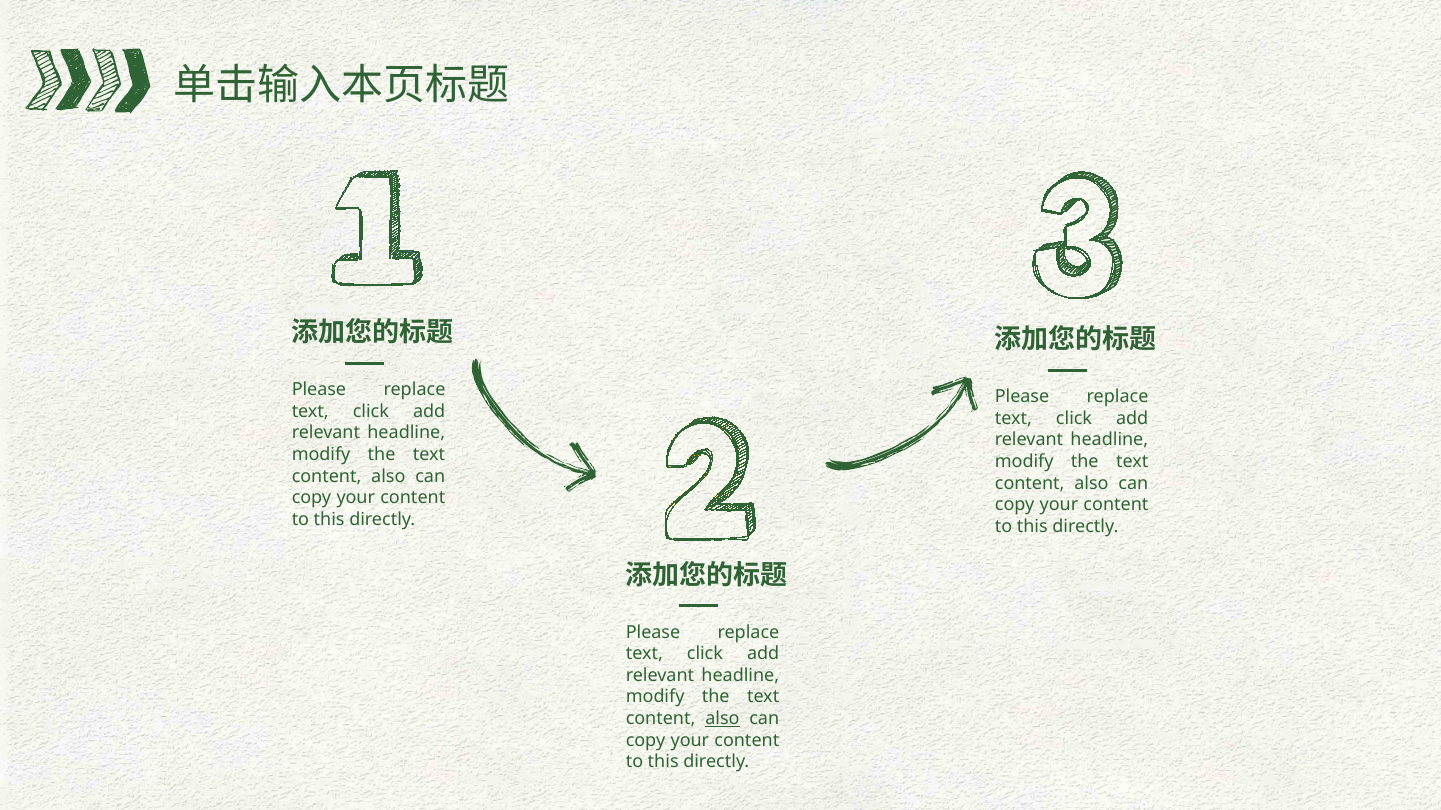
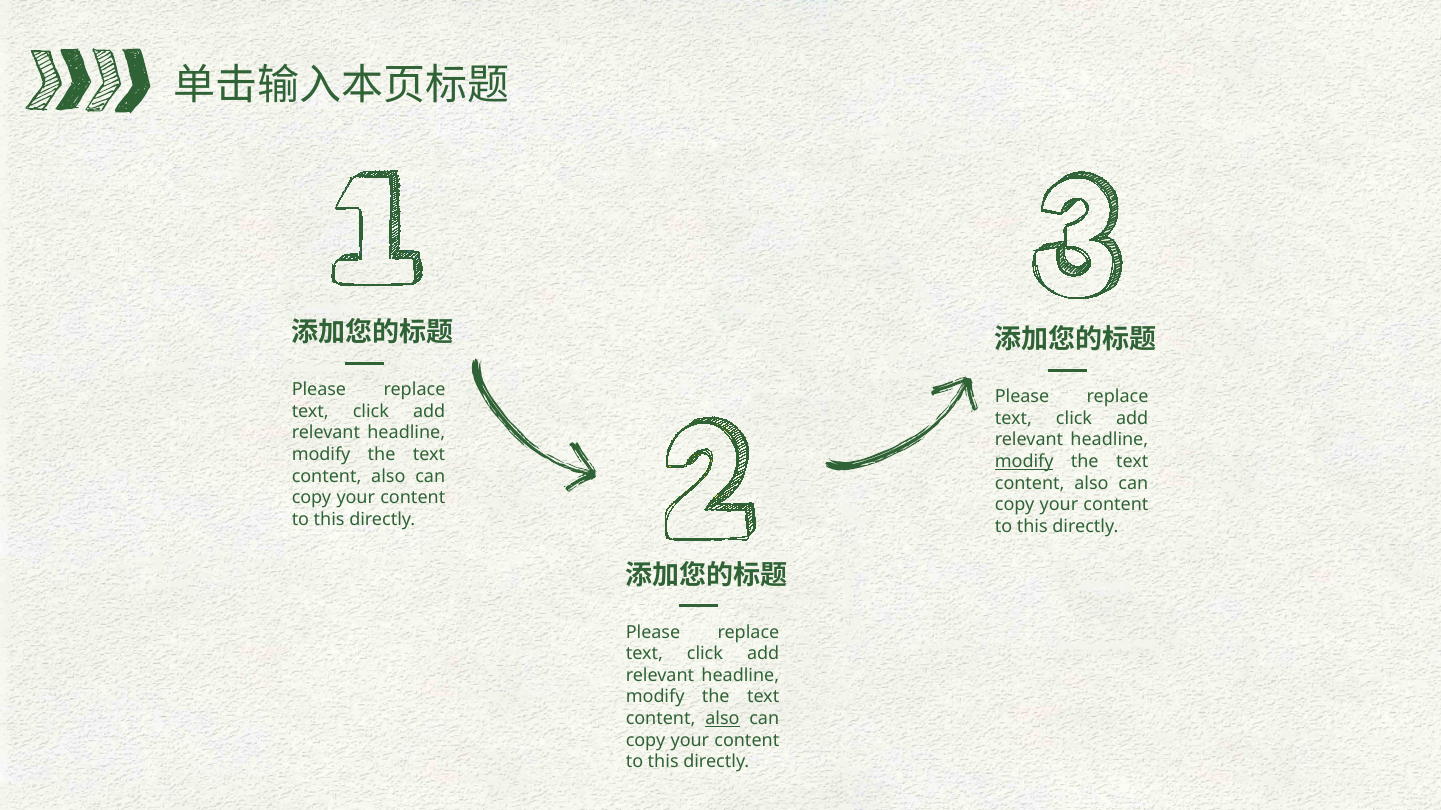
modify underline: none -> present (1024, 462)
